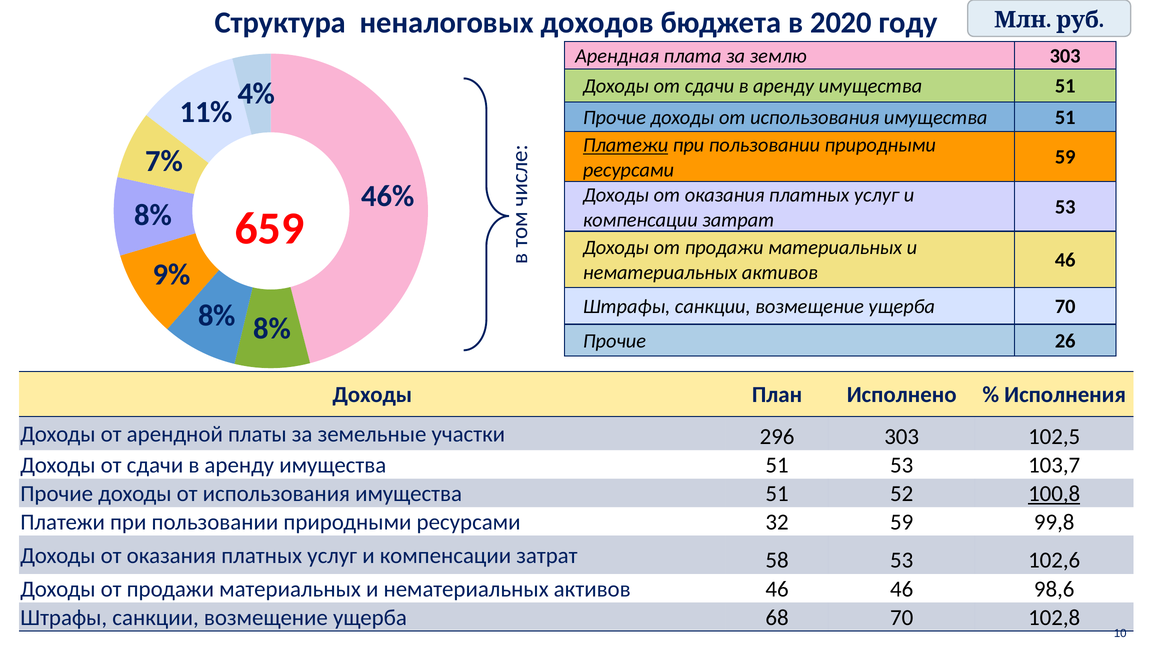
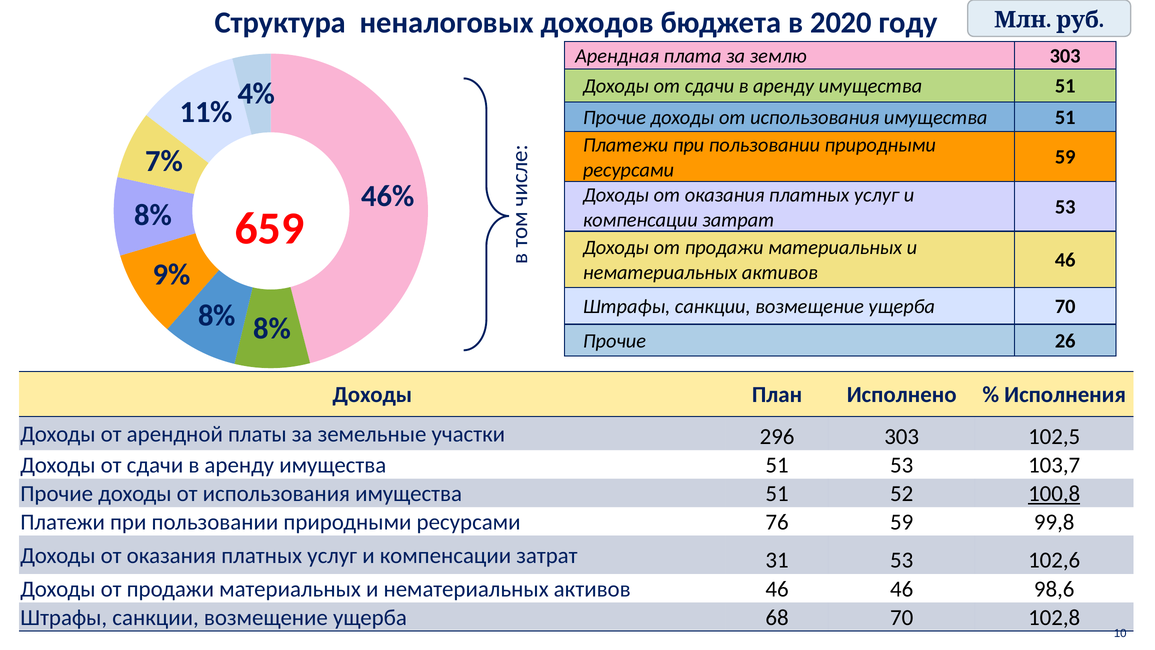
Платежи underline: present -> none (626, 145)
32: 32 -> 76 (777, 522)
58: 58 -> 31 (777, 560)
